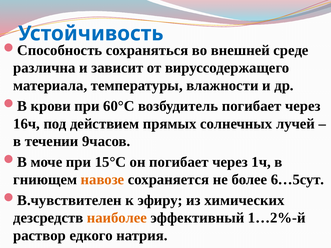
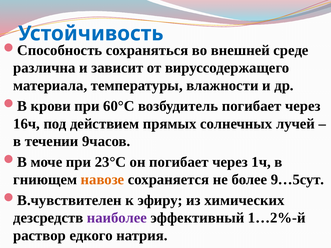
15°С: 15°С -> 23°С (110, 162)
6…5сут: 6…5сут -> 9…5сут (297, 180)
наиболее colour: orange -> purple (117, 218)
